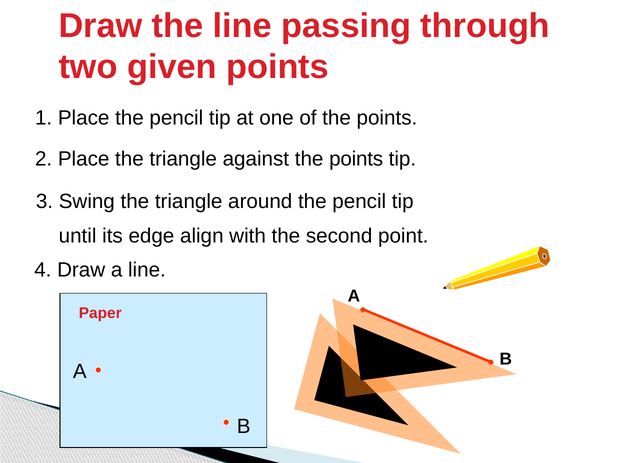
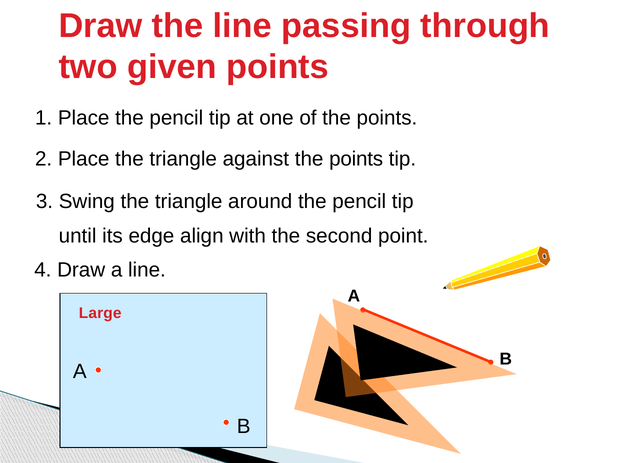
Paper: Paper -> Large (100, 313)
